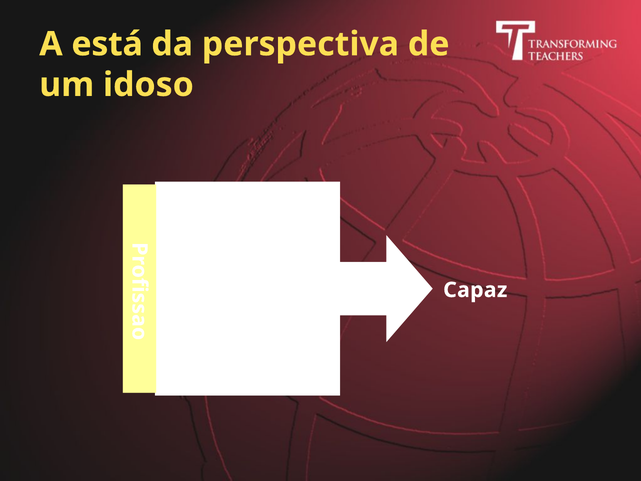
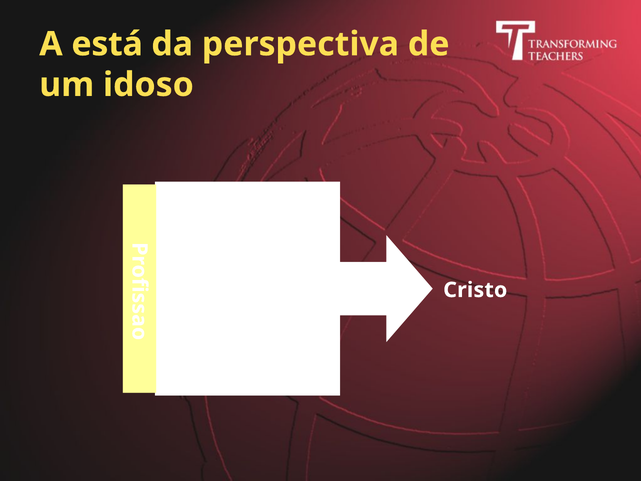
Capaz: Capaz -> Cristo (475, 290)
